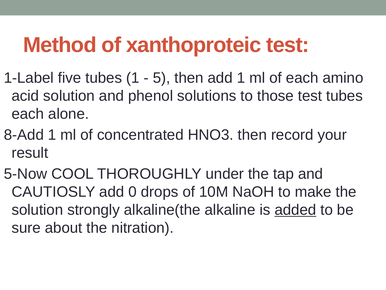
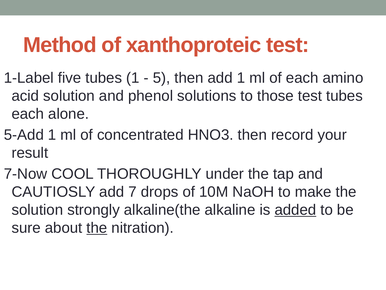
8-Add: 8-Add -> 5-Add (24, 135)
5-Now: 5-Now -> 7-Now (26, 174)
0: 0 -> 7 (133, 192)
the underline: none -> present (97, 228)
